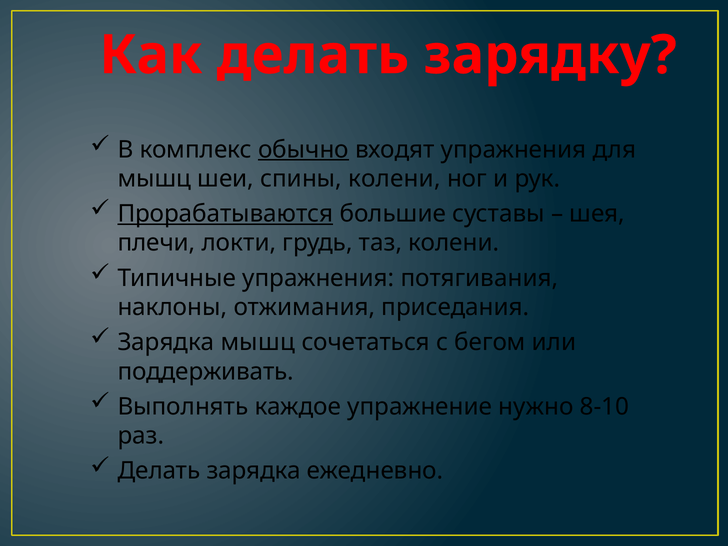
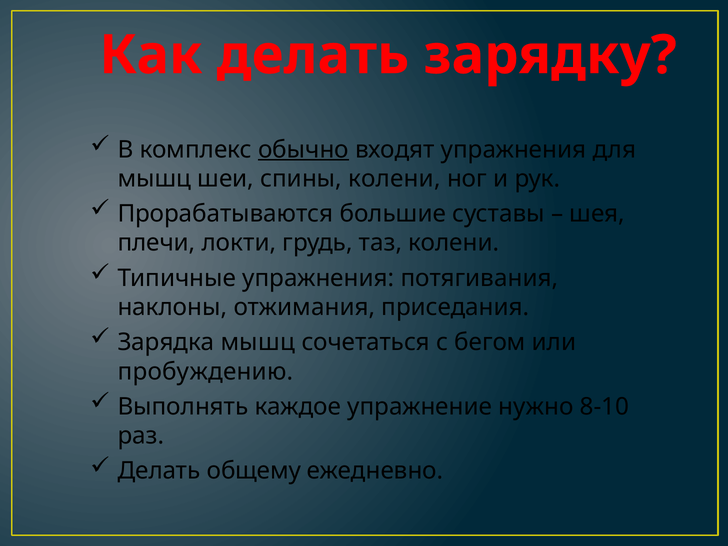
Прорабатываются underline: present -> none (225, 214)
поддерживать: поддерживать -> пробуждению (205, 371)
Делать зарядка: зарядка -> общему (254, 471)
